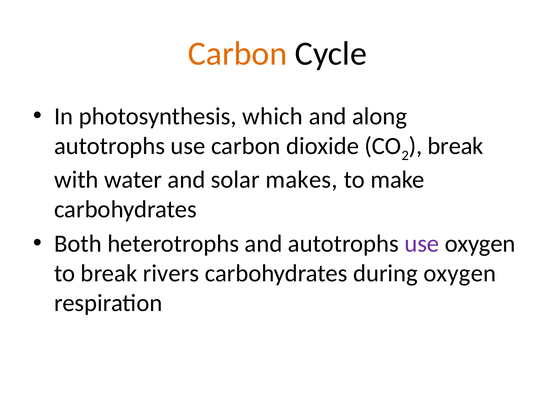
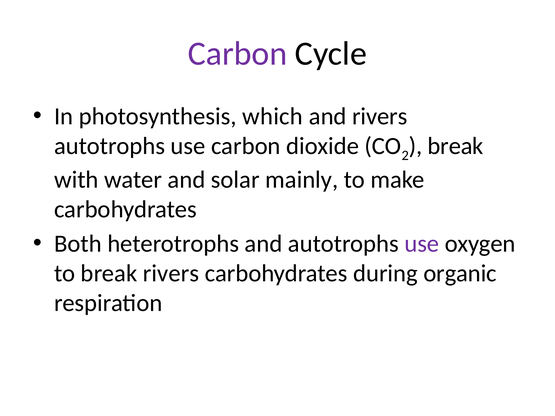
Carbon colour: orange -> purple (238, 54)
and along: along -> rivers (380, 116)
makes: makes -> mainly (302, 180)
during oxygen: oxygen -> organic (460, 273)
